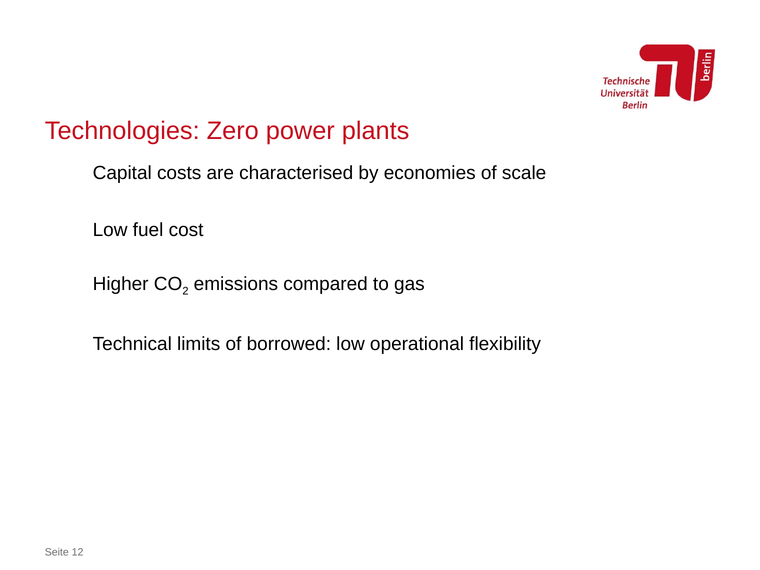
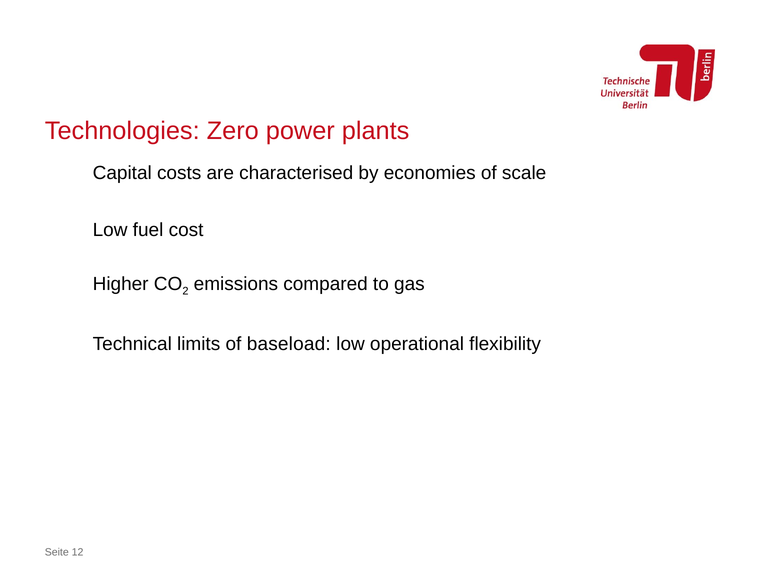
borrowed: borrowed -> baseload (289, 344)
